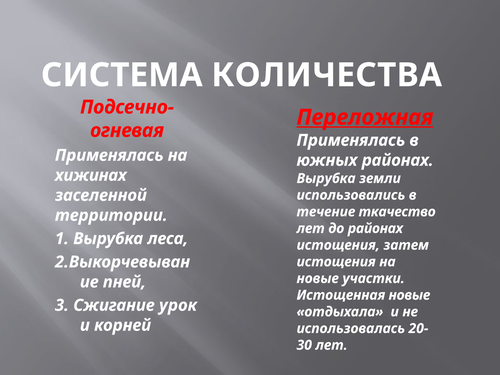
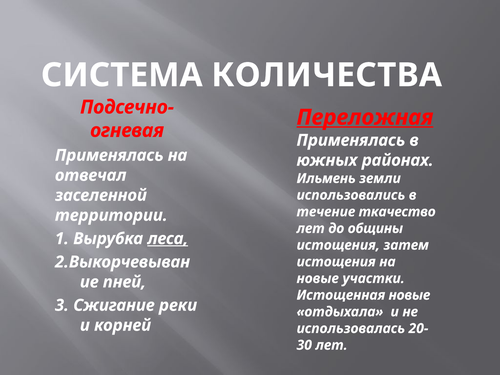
хижинах: хижинах -> отвечал (91, 175)
Вырубка: Вырубка -> Ильмень (326, 178)
до районах: районах -> общины (375, 228)
леса underline: none -> present (168, 239)
урок: урок -> реки (178, 305)
